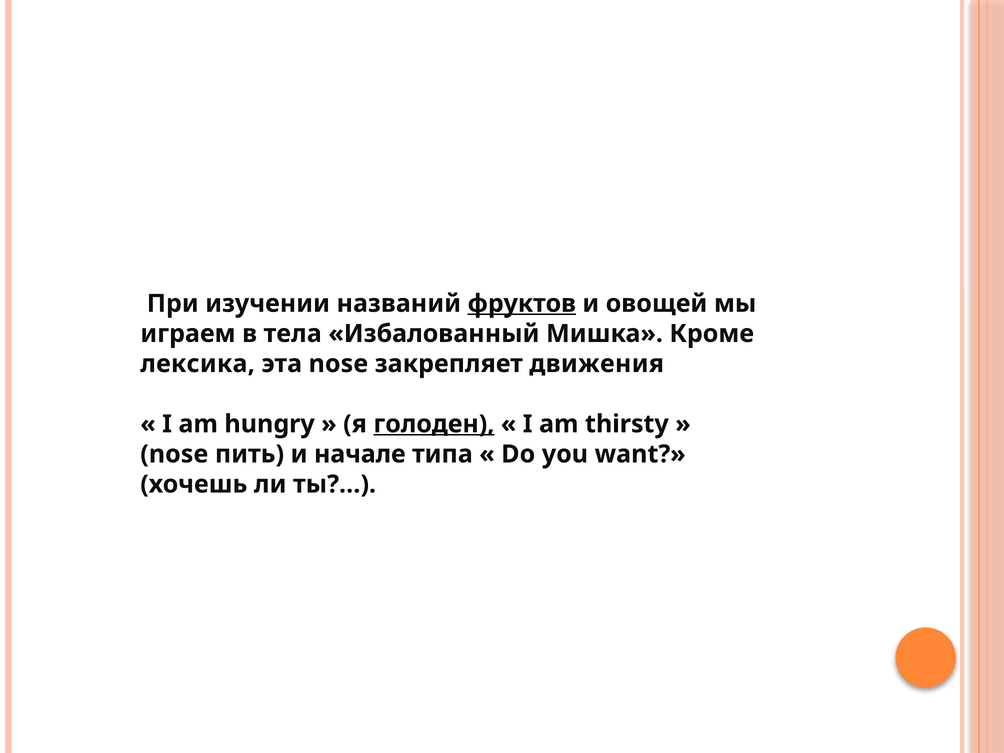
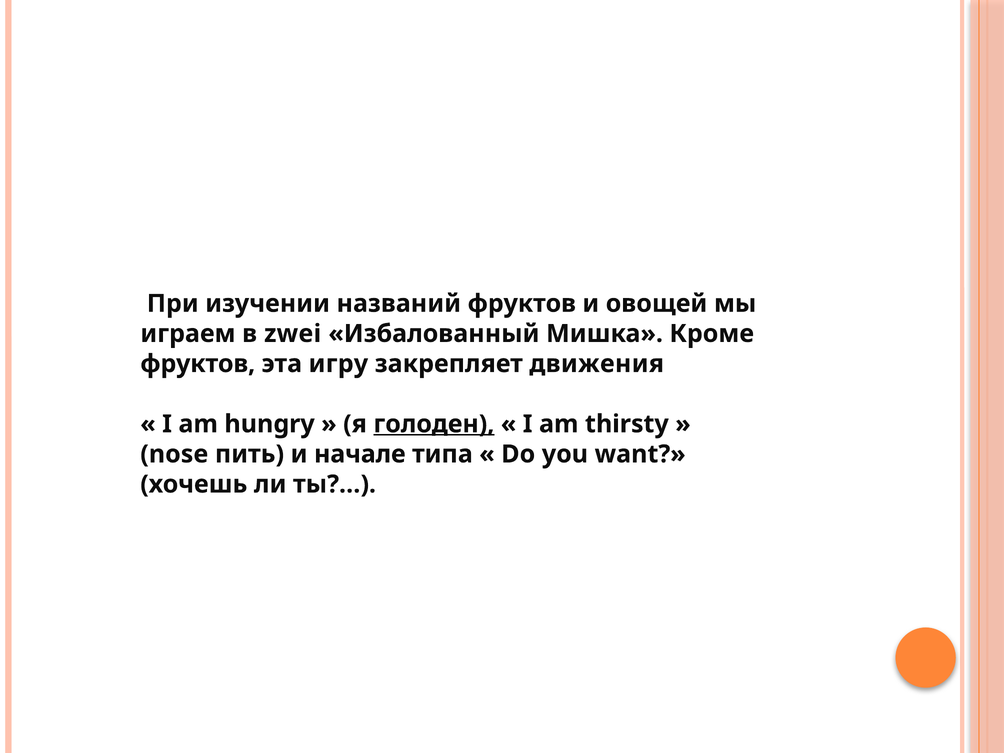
фруктов underline: present -> none (522, 304)
тела: тела -> zwei (293, 334)
лексика: лексика -> фруктов (198, 364)
эта nose: nose -> игру (338, 364)
